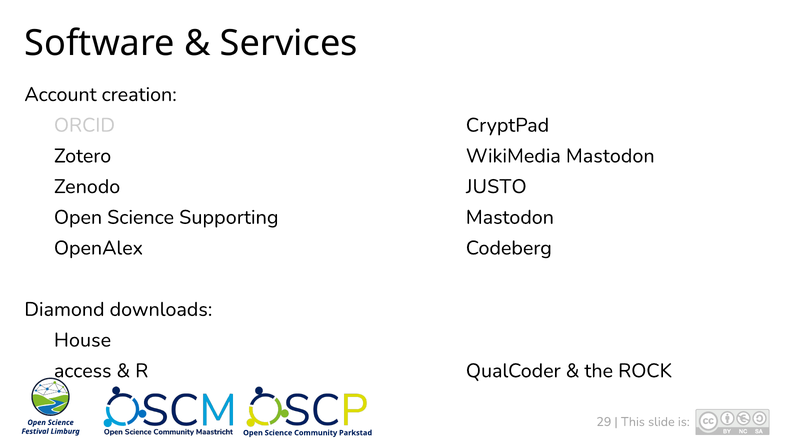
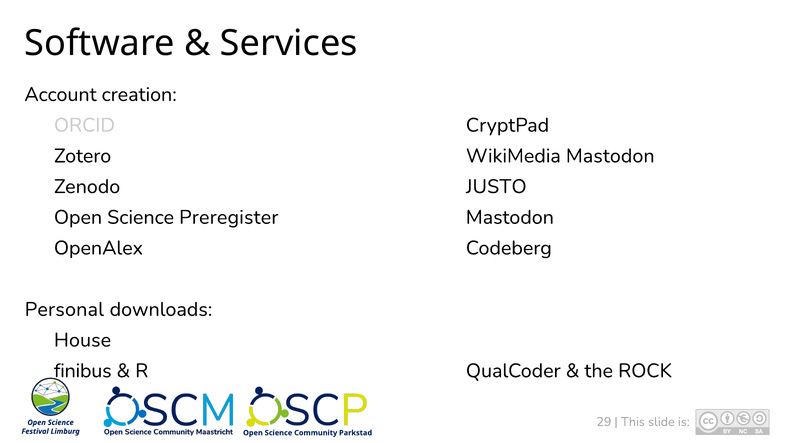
Supporting: Supporting -> Preregister (229, 217)
Diamond: Diamond -> Personal (64, 310)
access: access -> finibus (83, 371)
